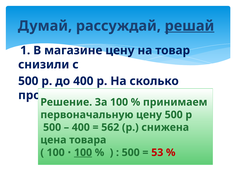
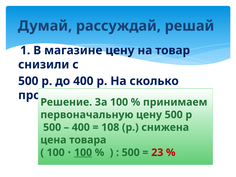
решай underline: present -> none (189, 26)
562: 562 -> 108 (110, 127)
53: 53 -> 23 (157, 153)
